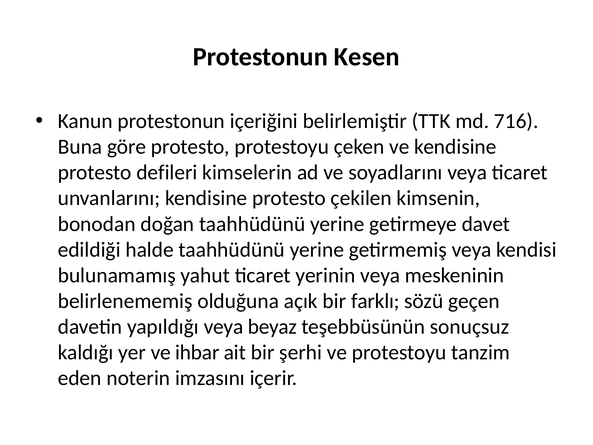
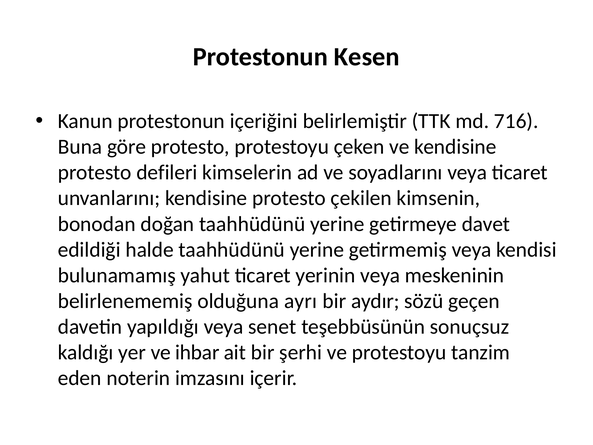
açık: açık -> ayrı (301, 301)
farklı: farklı -> aydır (375, 301)
beyaz: beyaz -> senet (272, 327)
